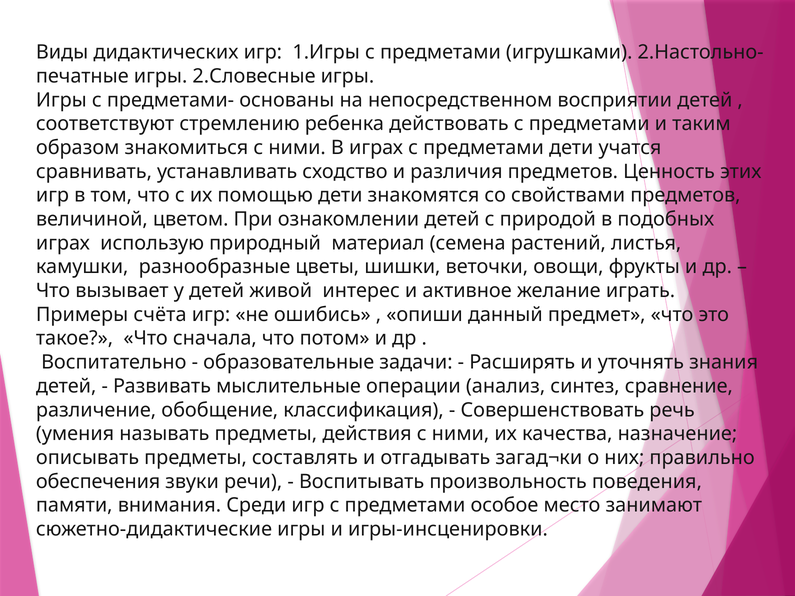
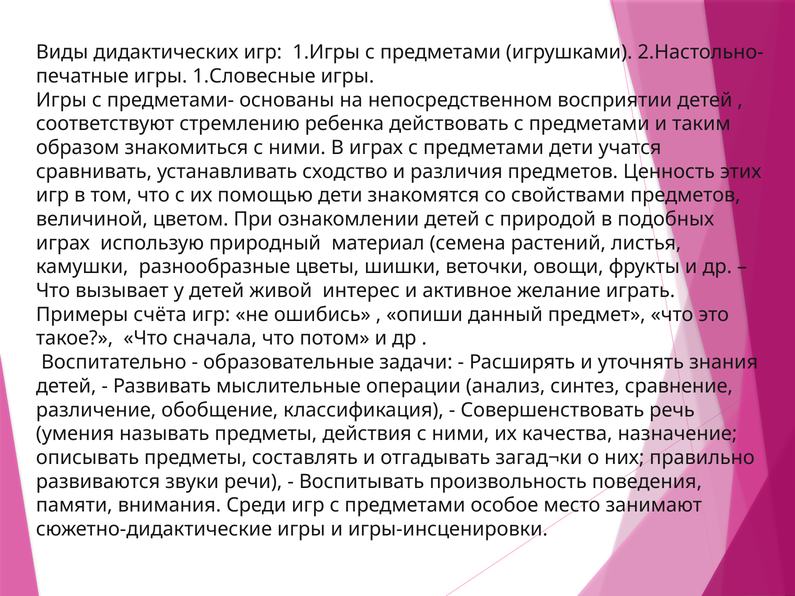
2.Словесные: 2.Словесные -> 1.Словесные (254, 76)
обеспечения: обеспечения -> развиваются (98, 482)
